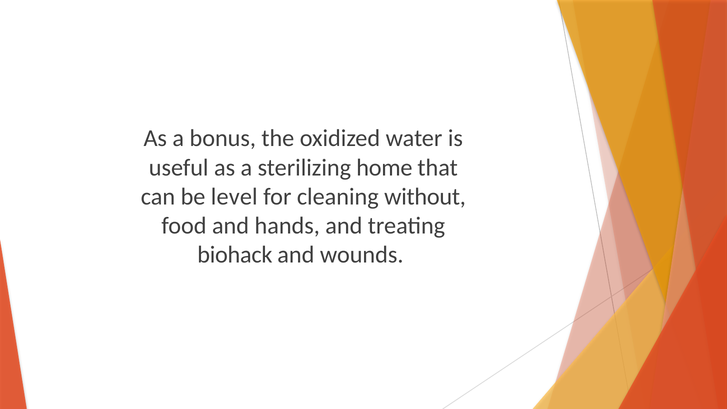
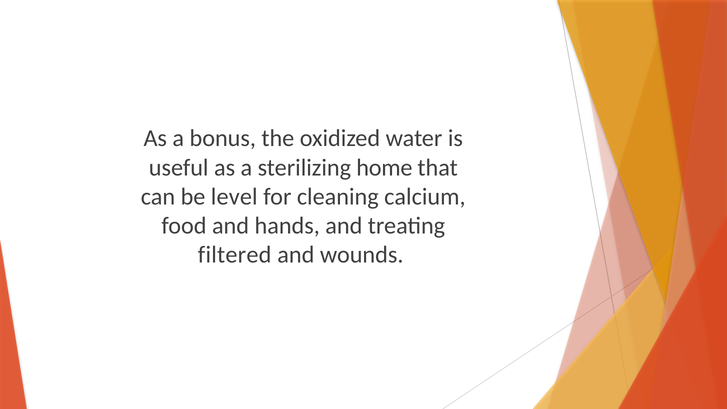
without: without -> calcium (425, 197)
biohack: biohack -> filtered (235, 255)
